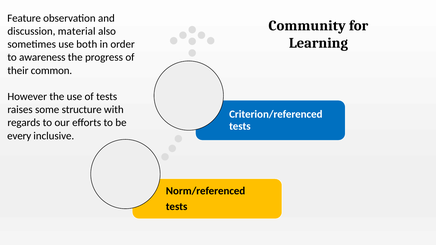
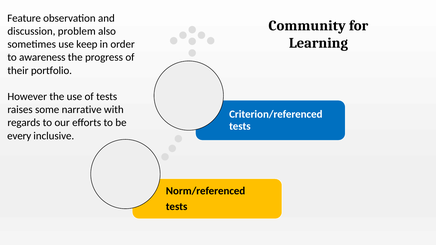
material: material -> problem (77, 31)
both: both -> keep (87, 44)
common: common -> portfolio (51, 71)
structure: structure -> narrative (82, 110)
